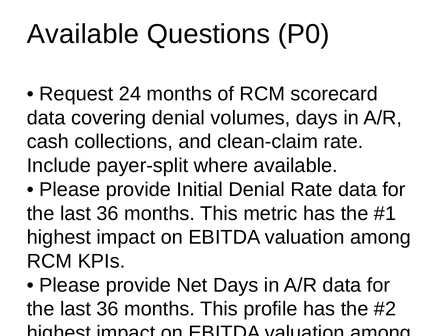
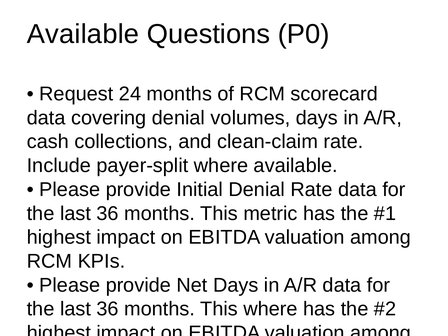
This profile: profile -> where (270, 309)
